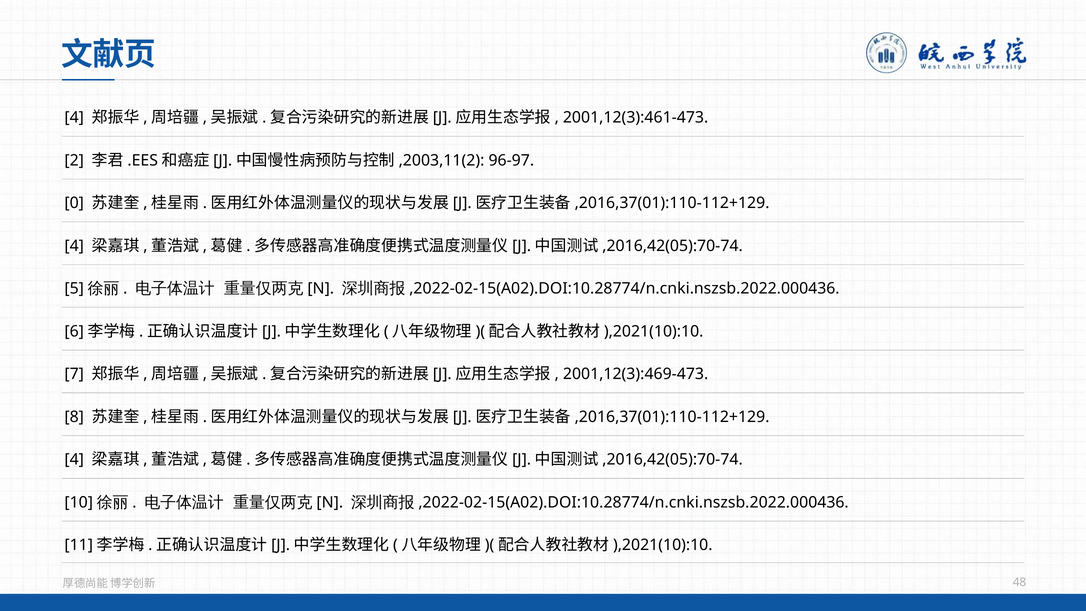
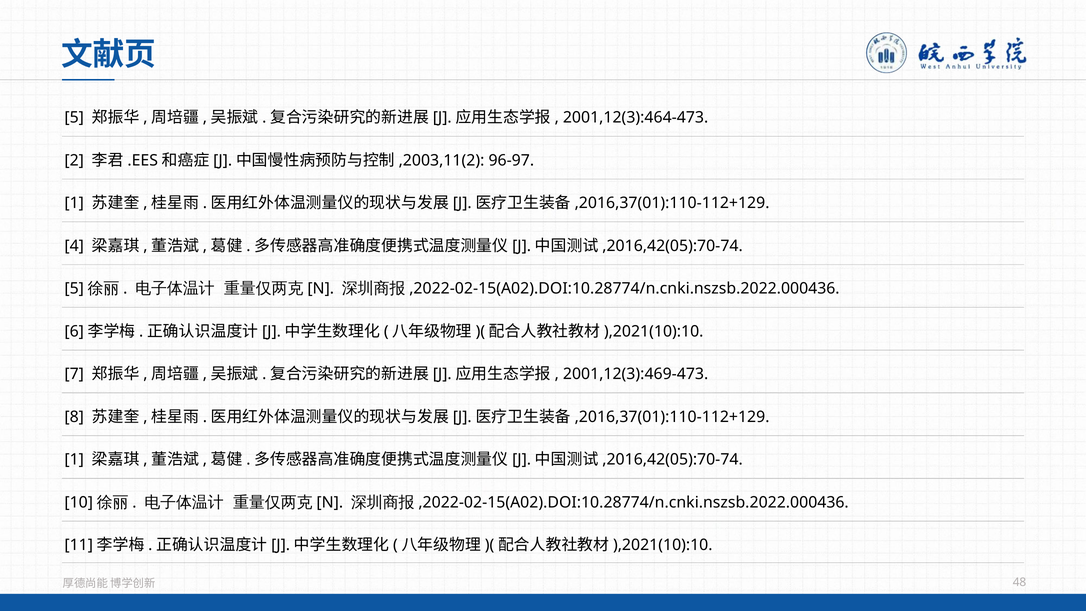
4: 4 -> 5 (74, 118)
2001,12(3):461-473: 2001,12(3):461-473 -> 2001,12(3):464-473 (636, 118)
0: 0 -> 1 (74, 203)
4: 4 -> 1 (74, 460)
